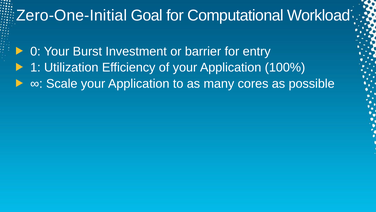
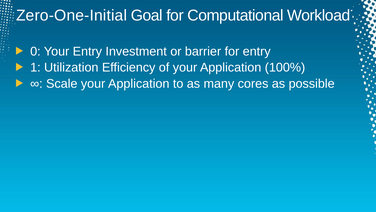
Your Burst: Burst -> Entry (87, 51)
